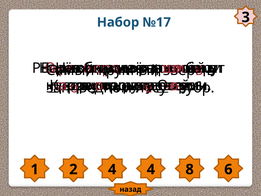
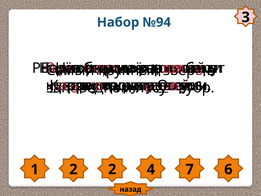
№17: №17 -> №94 (157, 22)
2 4: 4 -> 2 (112, 169)
8: 8 -> 7 (190, 169)
